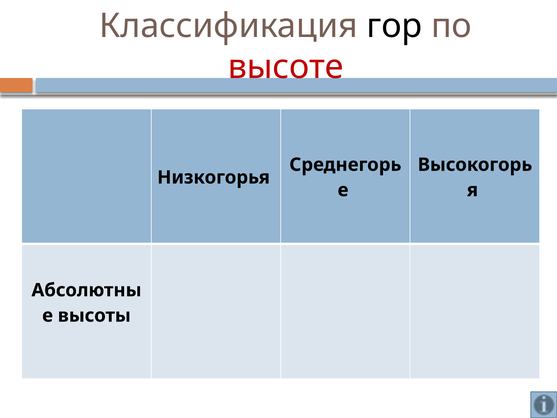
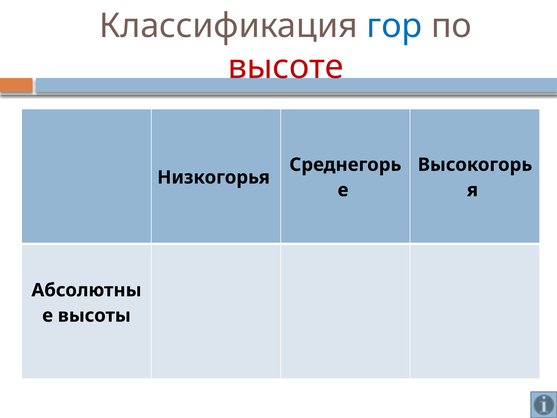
гор colour: black -> blue (394, 26)
